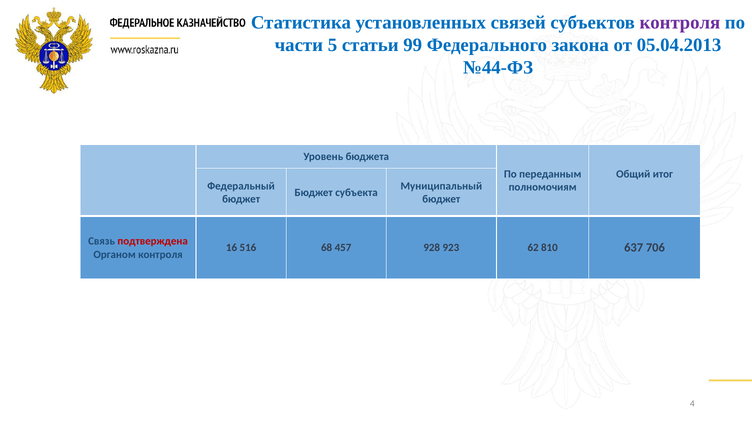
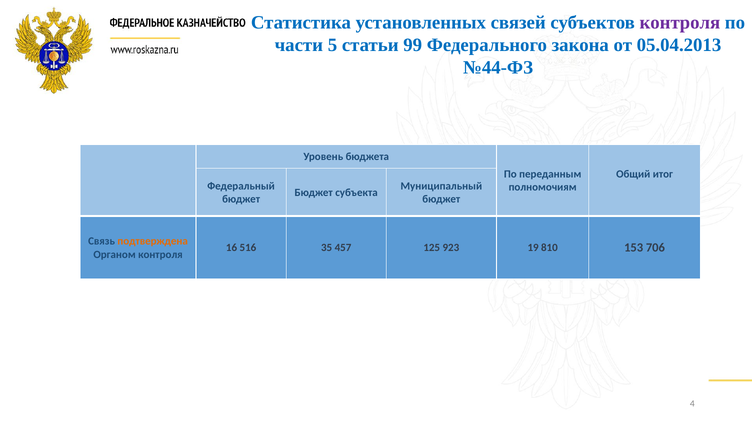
подтверждена colour: red -> orange (153, 241)
68: 68 -> 35 (327, 248)
928: 928 -> 125 (432, 248)
62: 62 -> 19 (533, 248)
637: 637 -> 153 (634, 248)
